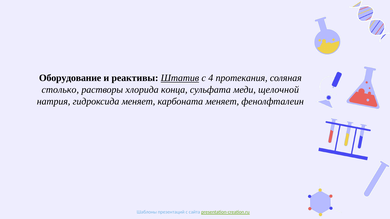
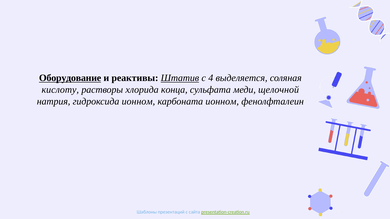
Оборудование underline: none -> present (70, 78)
протекания: протекания -> выделяется (242, 78)
столько: столько -> кислоту (60, 90)
гидроксида меняет: меняет -> ионном (138, 102)
карбоната меняет: меняет -> ионном (222, 102)
